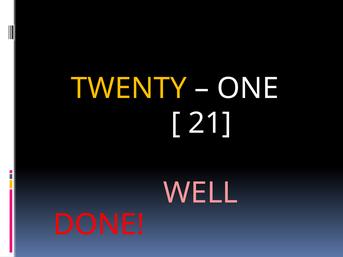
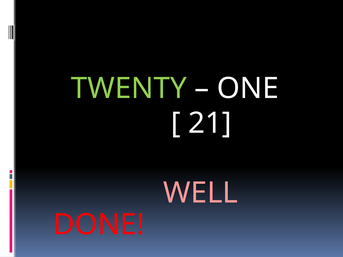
TWENTY colour: yellow -> light green (129, 88)
